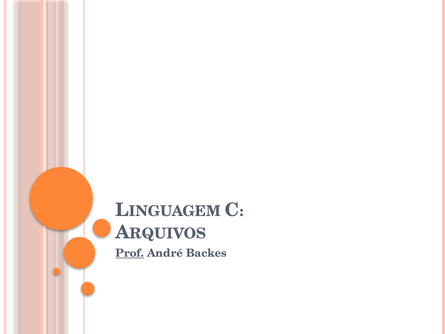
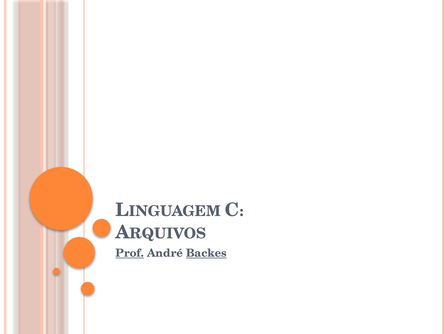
Backes underline: none -> present (206, 253)
